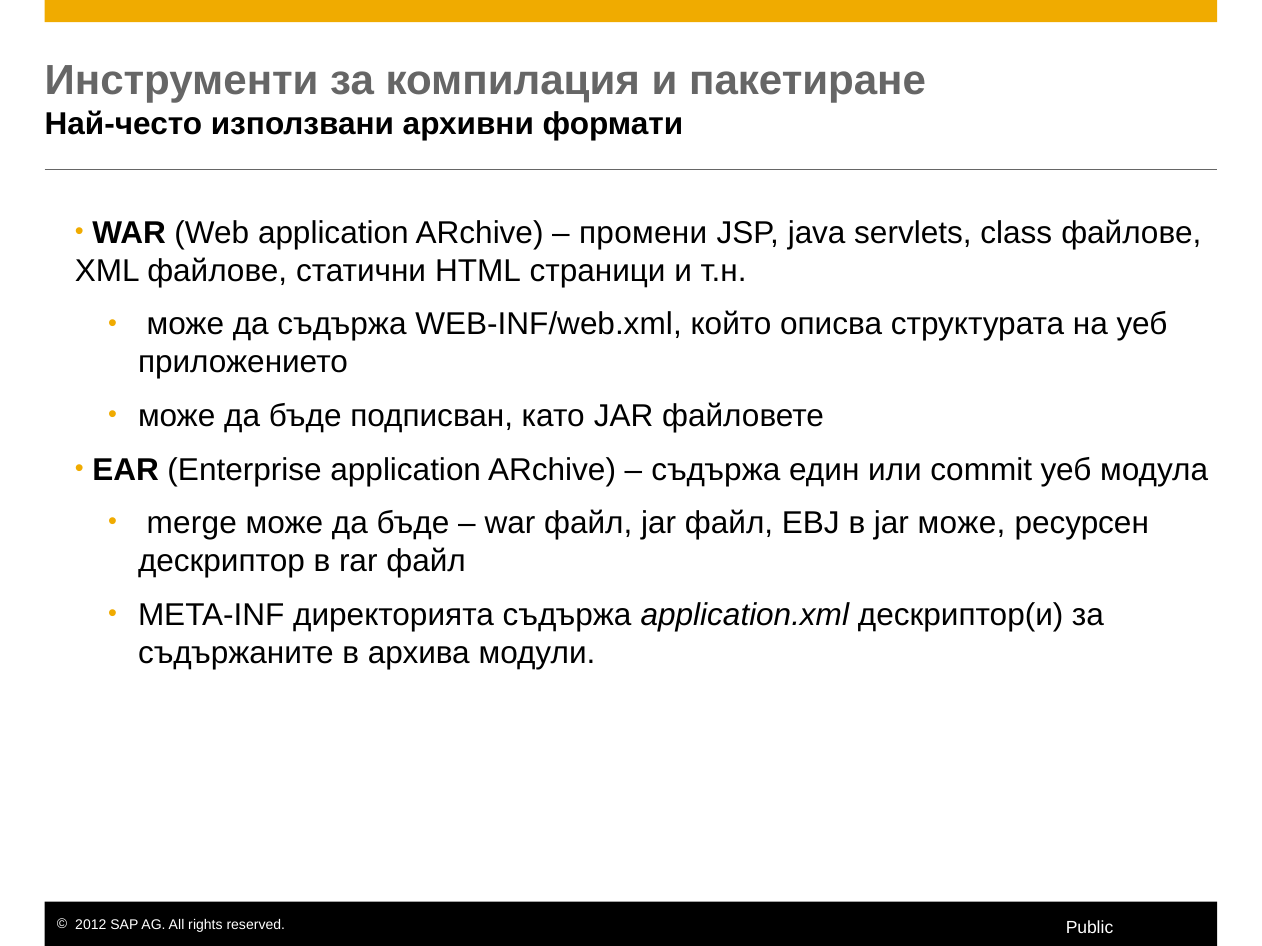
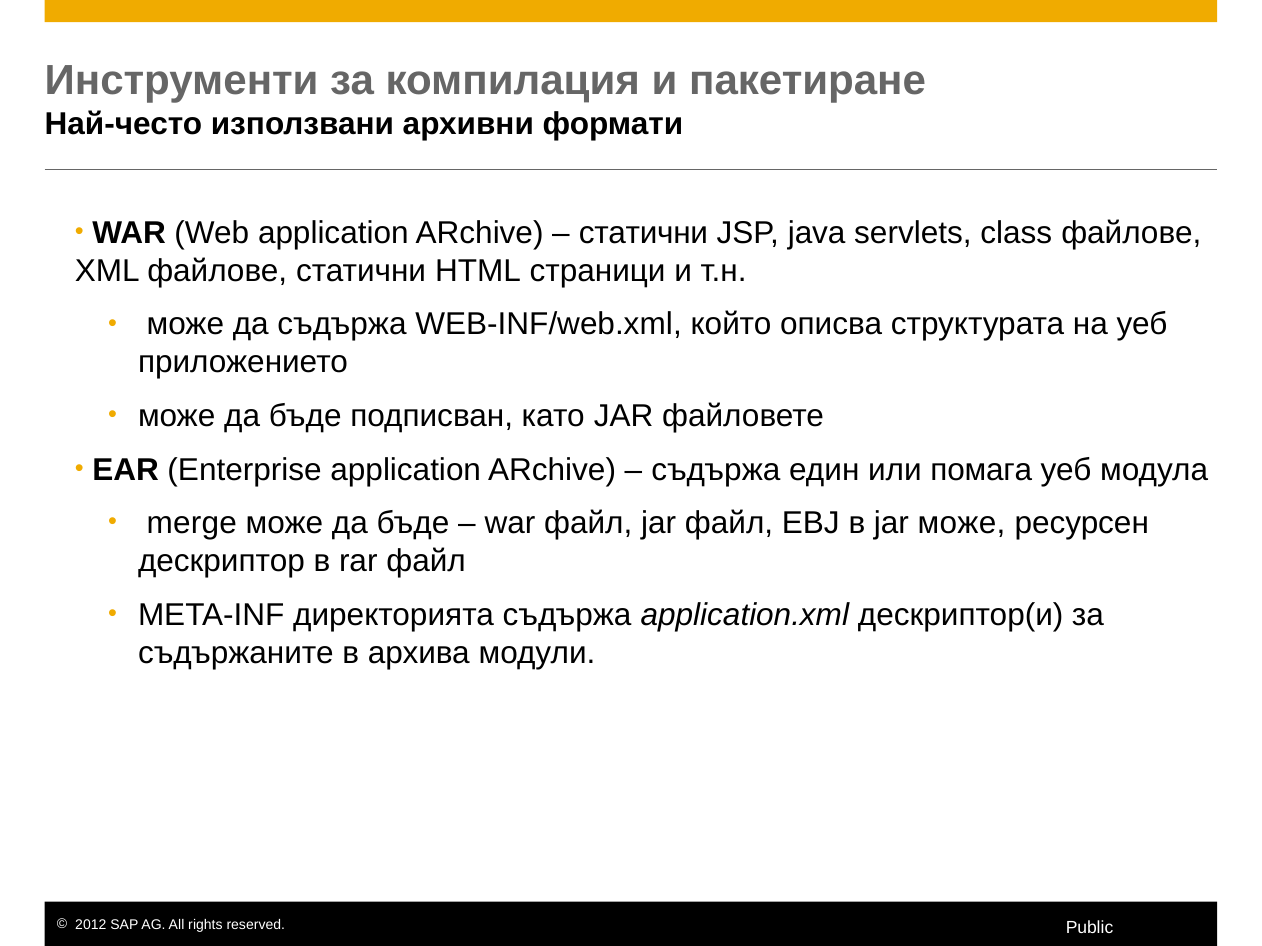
промени: промени -> статични (643, 233)
commit: commit -> помага (981, 470)
